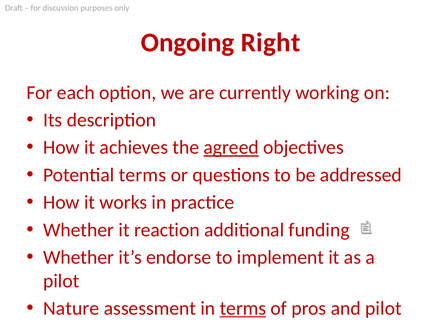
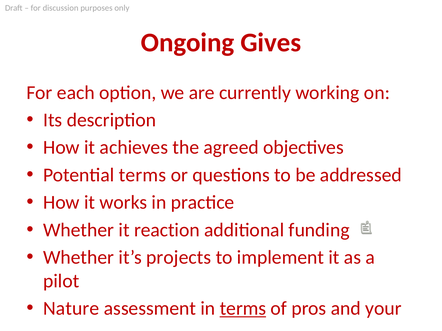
Right: Right -> Gives (271, 43)
agreed underline: present -> none (231, 148)
endorse: endorse -> projects (179, 258)
and pilot: pilot -> your (383, 309)
